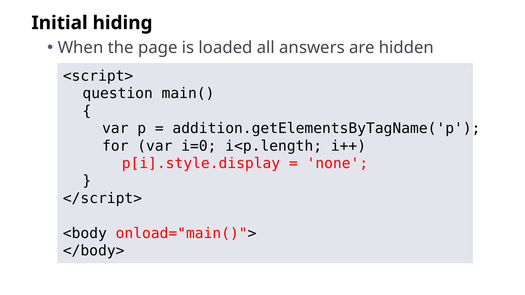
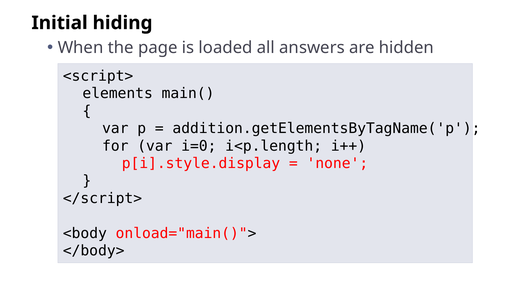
question: question -> elements (118, 94)
